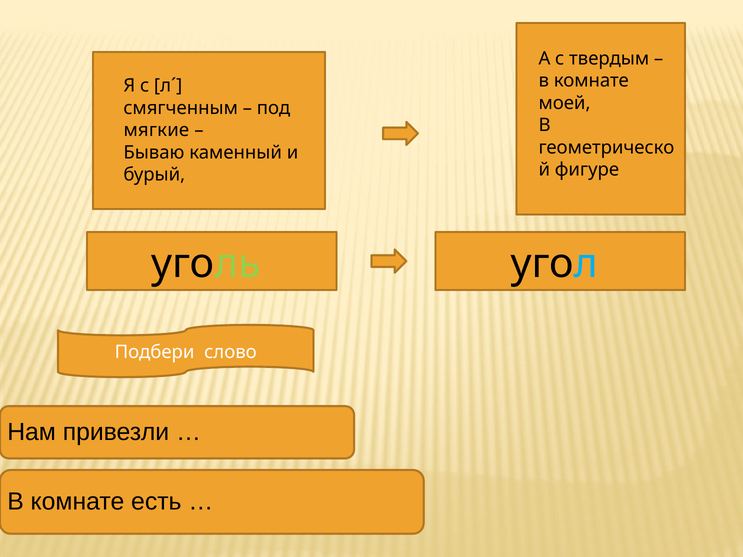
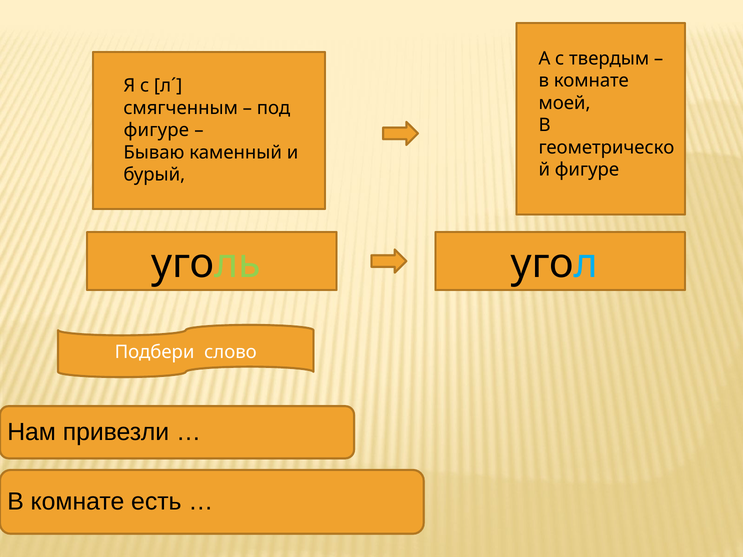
мягкие: мягкие -> фигуре (156, 130)
